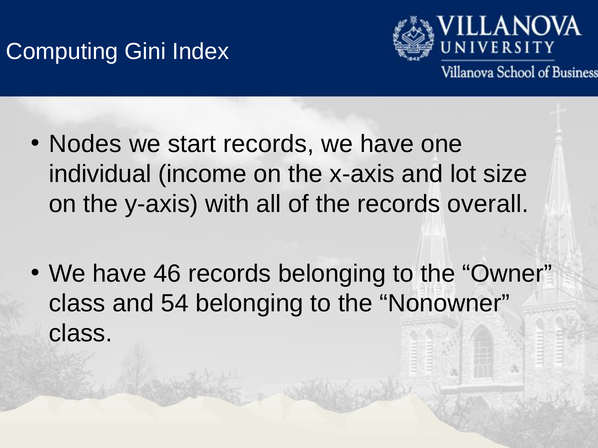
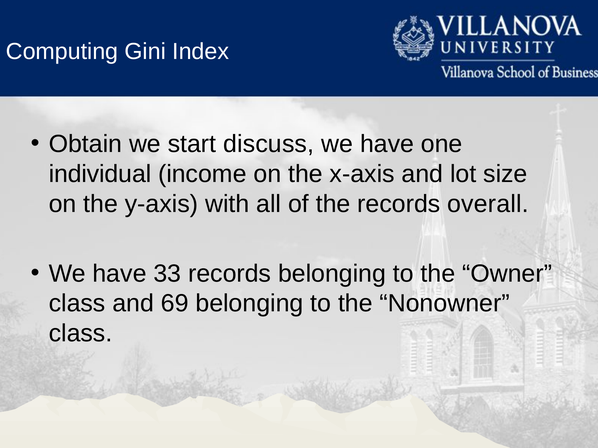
Nodes: Nodes -> Obtain (85, 144)
start records: records -> discuss (269, 144)
46: 46 -> 33 (167, 274)
54: 54 -> 69 (175, 304)
